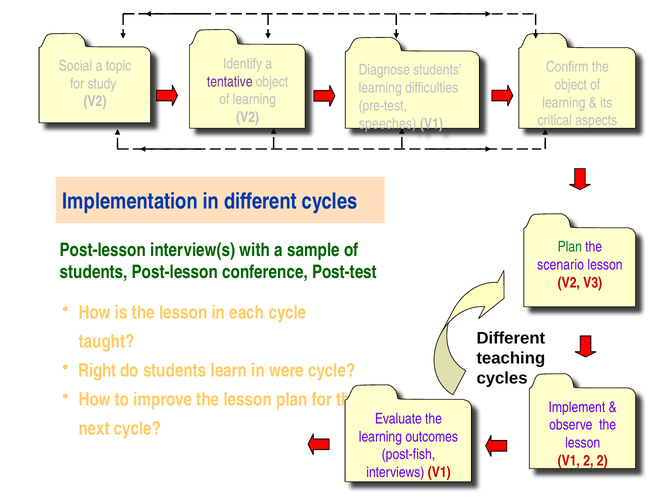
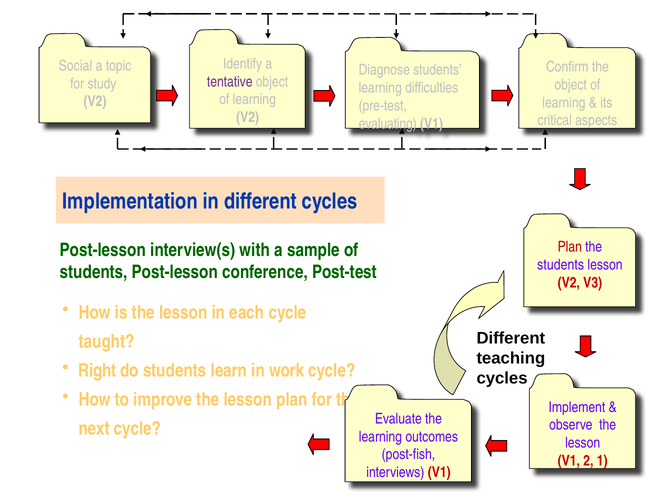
speeches: speeches -> evaluating (388, 124)
Plan colour: green -> red (570, 247)
scenario: scenario -> students (561, 265)
were: were -> work (287, 370)
2 2: 2 -> 1 (602, 461)
